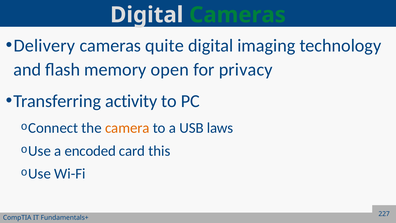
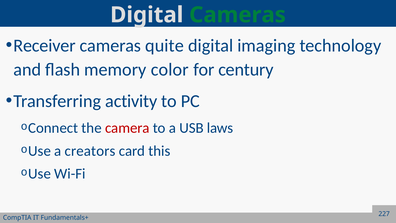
Delivery: Delivery -> Receiver (45, 46)
open: open -> color (170, 70)
privacy: privacy -> century (246, 70)
camera colour: orange -> red (127, 128)
encoded: encoded -> creators (90, 151)
